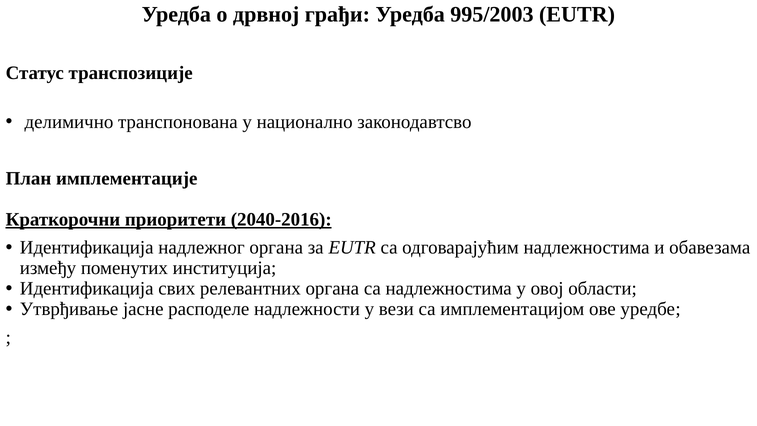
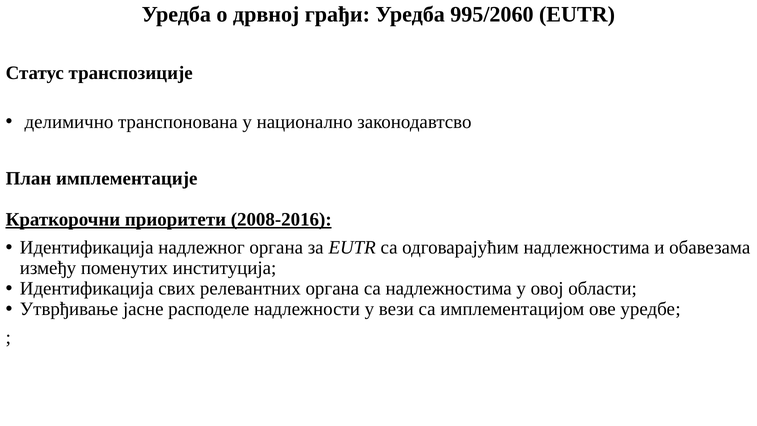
995/2003: 995/2003 -> 995/2060 (492, 15)
2040-2016: 2040-2016 -> 2008-2016 (281, 219)
